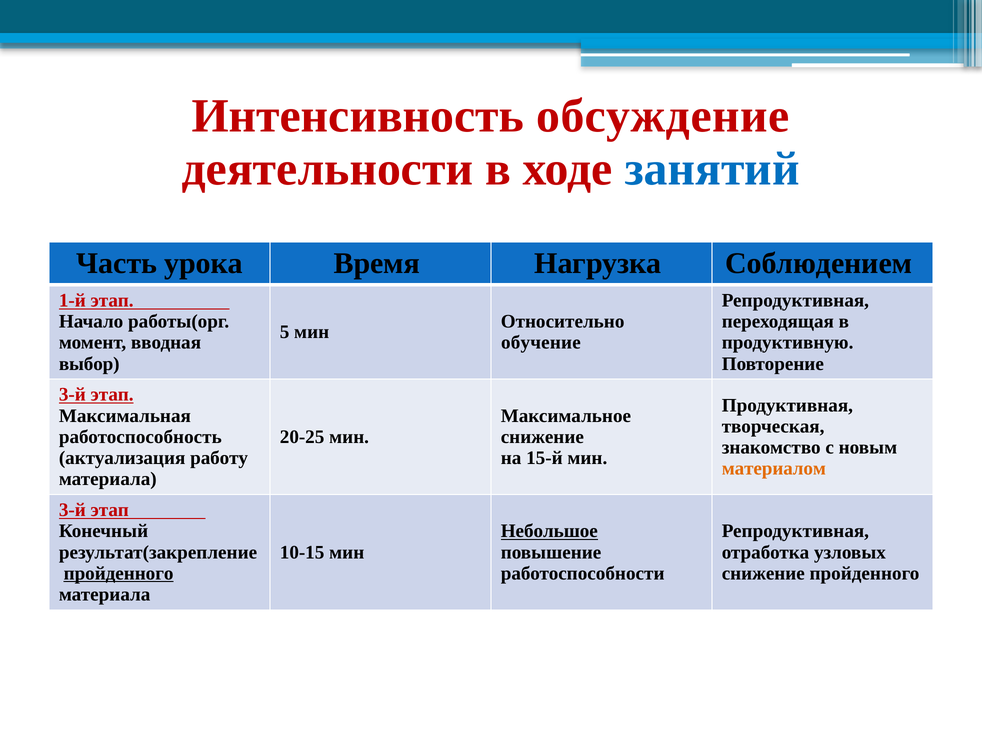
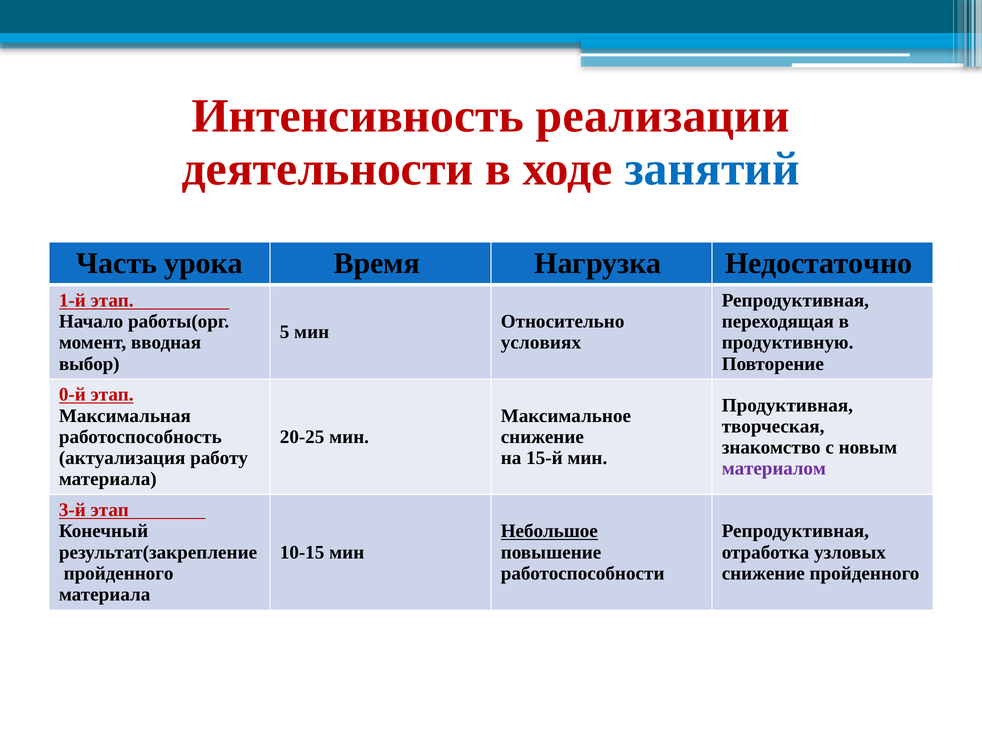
обсуждение: обсуждение -> реализации (663, 116)
Соблюдением: Соблюдением -> Недостаточно (819, 263)
обучение: обучение -> условиях (541, 342)
3-й: 3-й -> 0-й (72, 394)
материалом colour: orange -> purple (774, 468)
пройденного underline: present -> none (119, 573)
